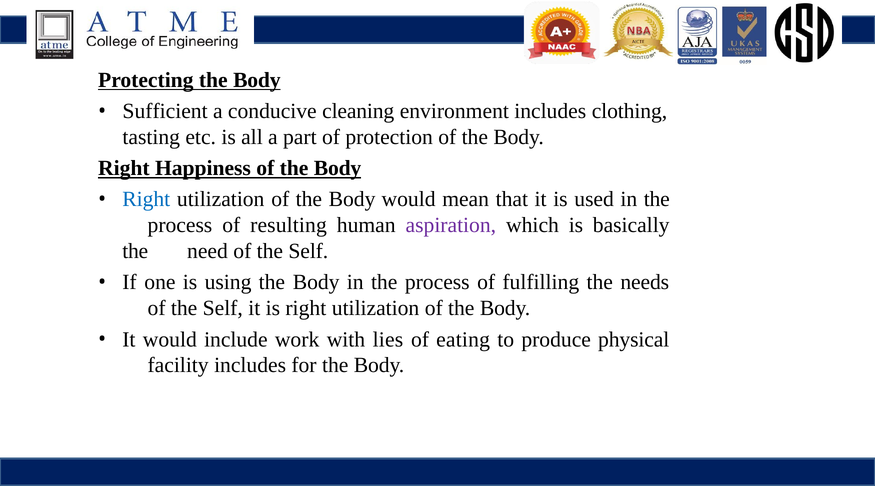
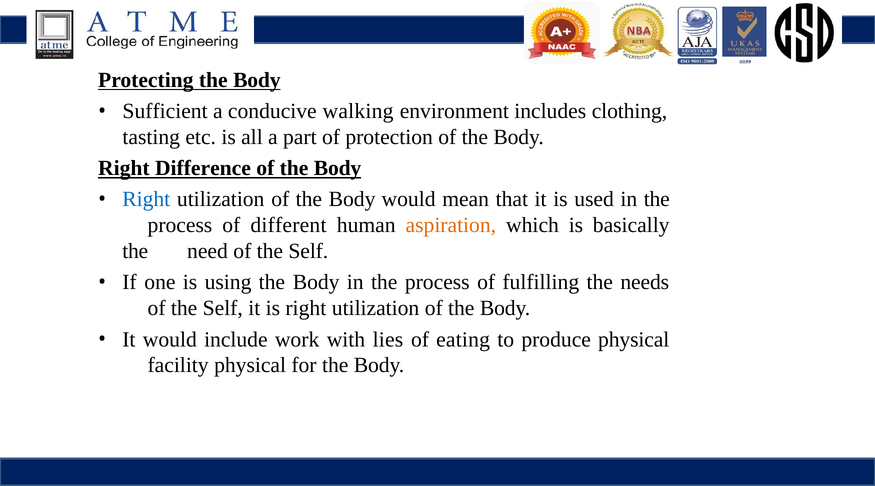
cleaning: cleaning -> walking (358, 111)
Happiness: Happiness -> Difference (203, 168)
resulting: resulting -> different (288, 225)
aspiration colour: purple -> orange (451, 225)
facility includes: includes -> physical (250, 365)
